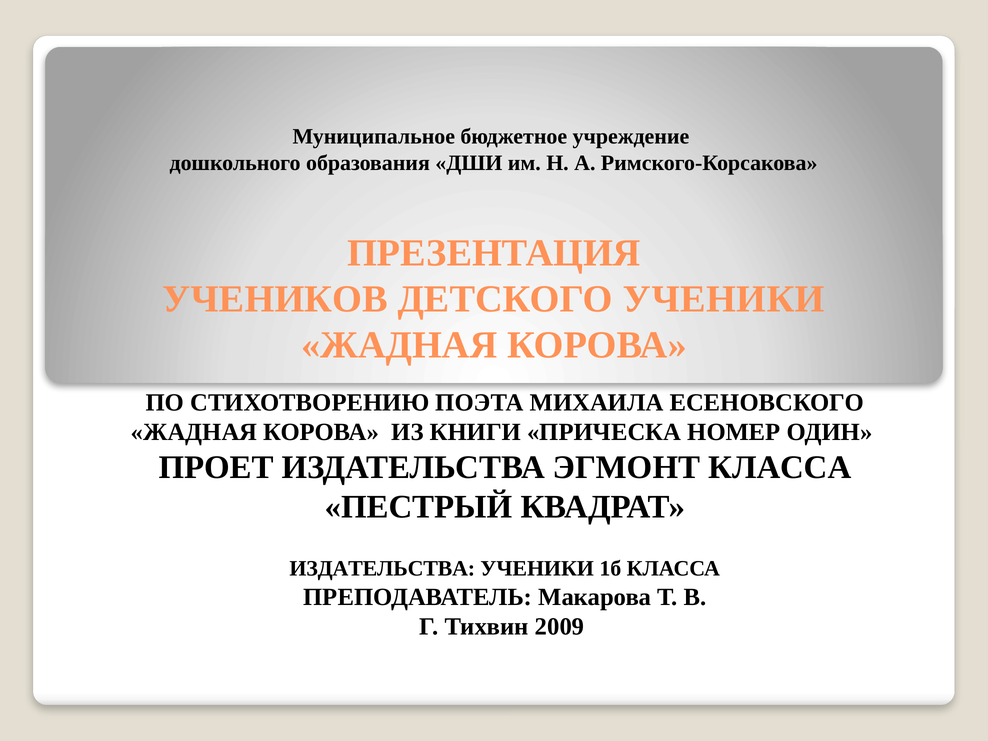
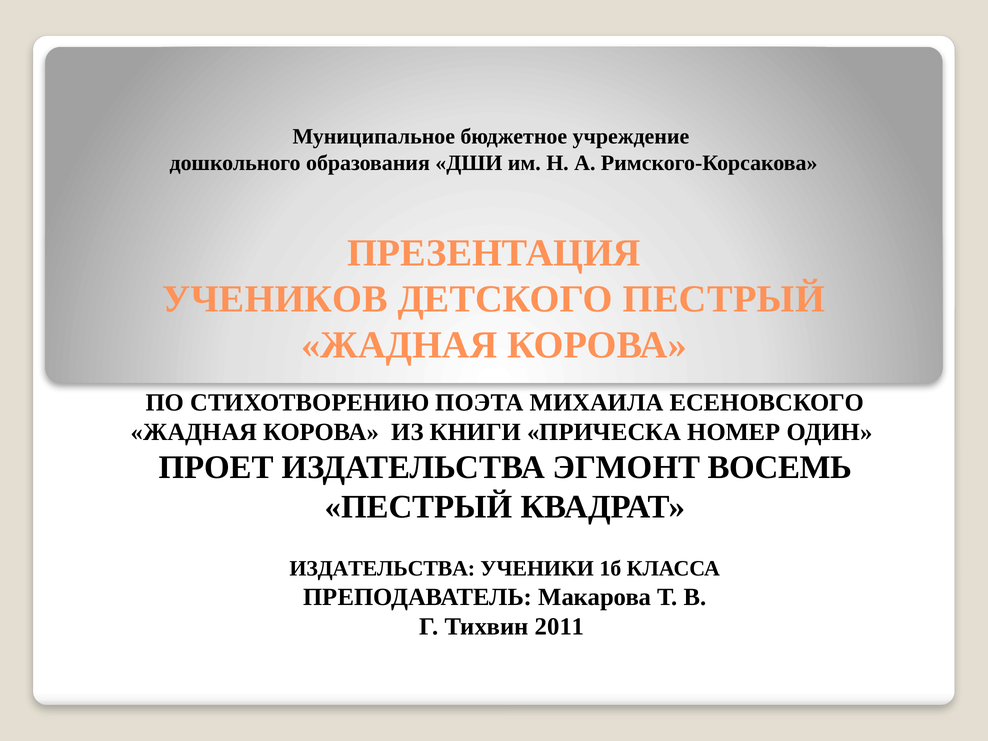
ДЕТСКОГО УЧЕНИКИ: УЧЕНИКИ -> ПЕСТРЫЙ (724, 299)
ЭГМОНТ КЛАССА: КЛАССА -> ВОСЕМЬ (780, 467)
2009: 2009 -> 2011 (560, 627)
